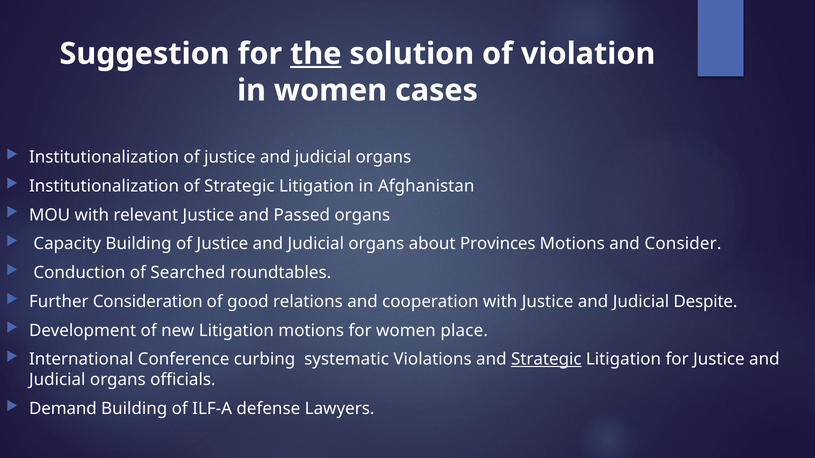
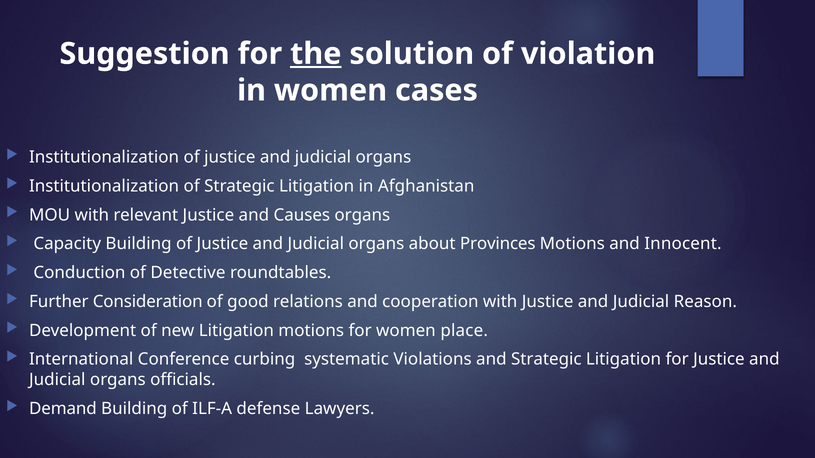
Passed: Passed -> Causes (302, 215)
Consider: Consider -> Innocent (683, 244)
Searched: Searched -> Detective (188, 273)
Despite: Despite -> Reason (705, 302)
Strategic underline: present -> none (546, 360)
